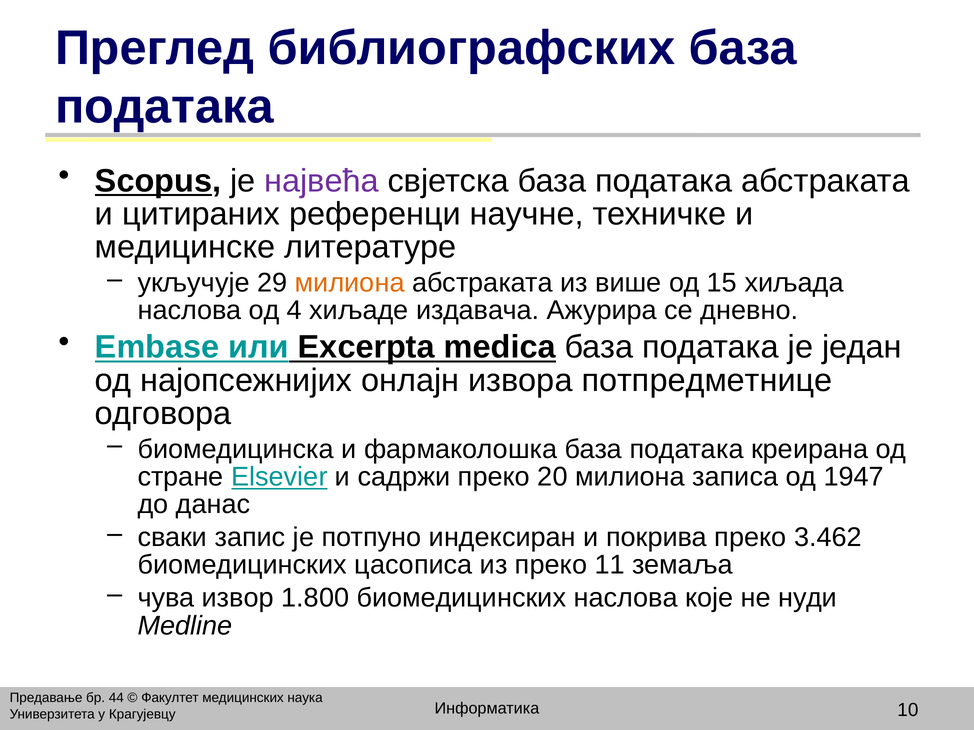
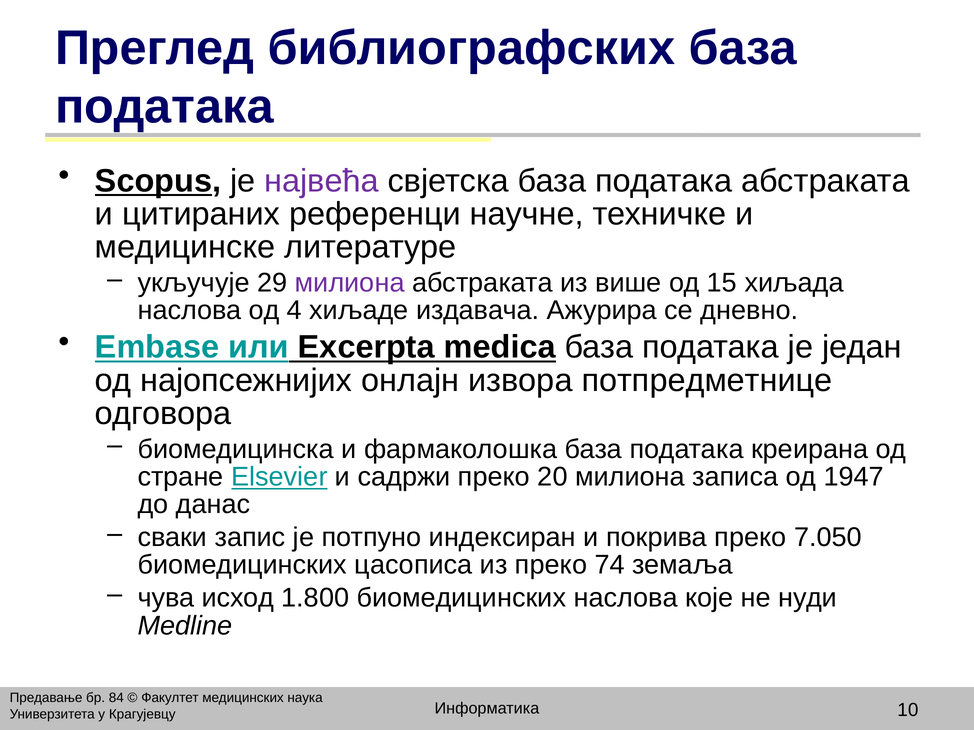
милиона colour: orange -> purple (350, 283)
3.462: 3.462 -> 7.050 (828, 538)
11: 11 -> 74 (610, 565)
извор: извор -> исход (238, 598)
44: 44 -> 84 (116, 698)
